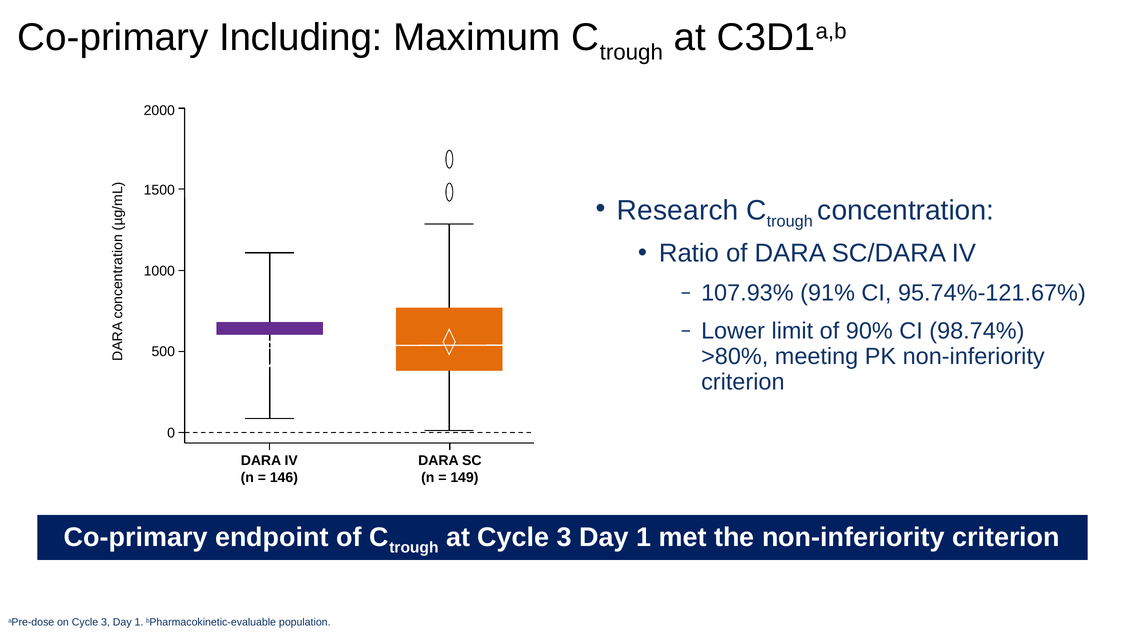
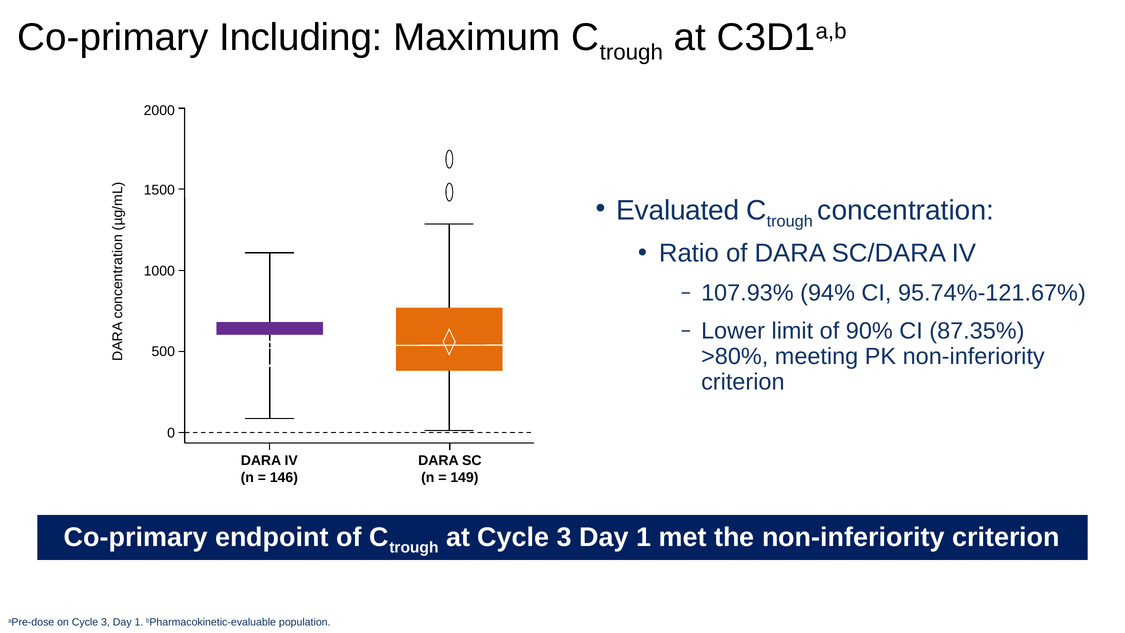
Research: Research -> Evaluated (678, 210)
91%: 91% -> 94% (828, 293)
98.74%: 98.74% -> 87.35% (977, 331)
